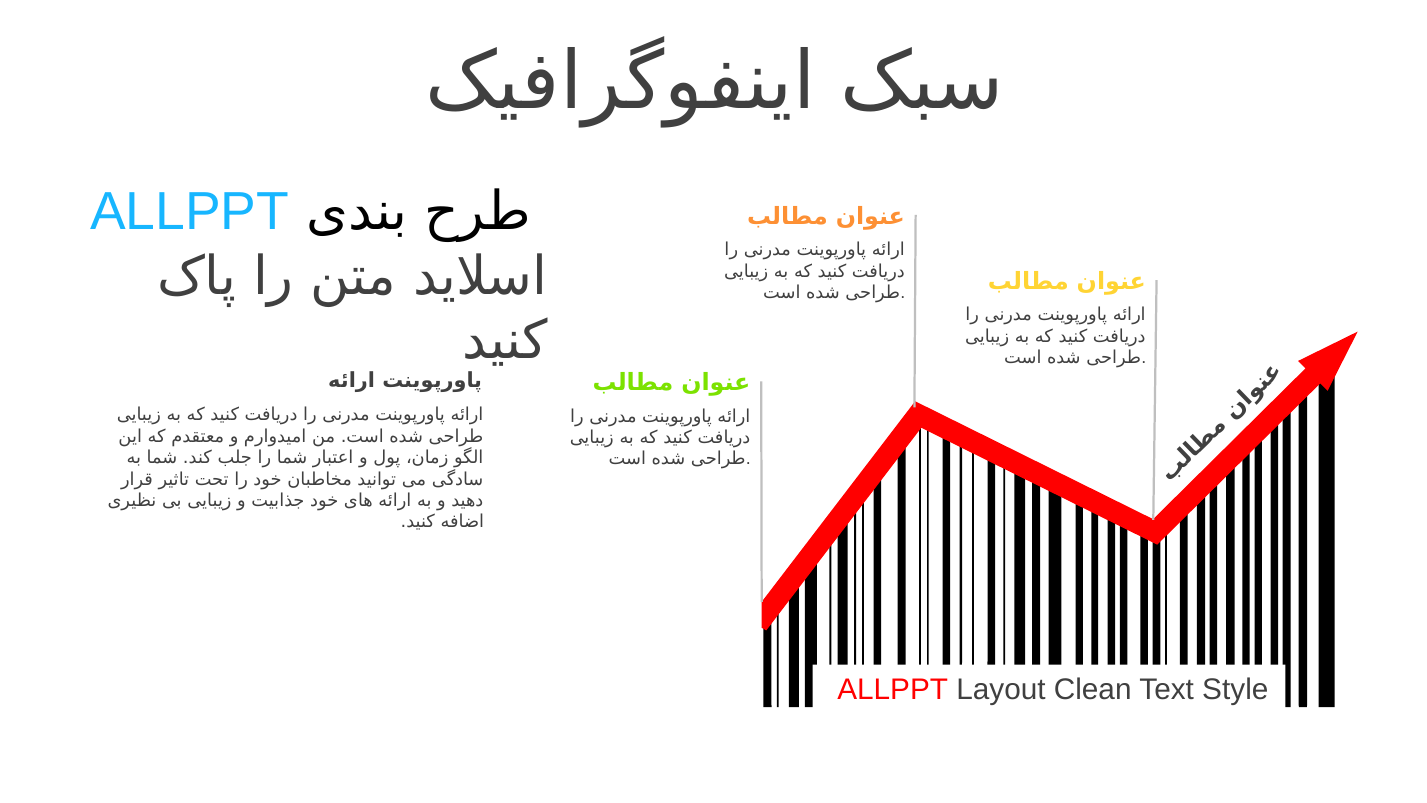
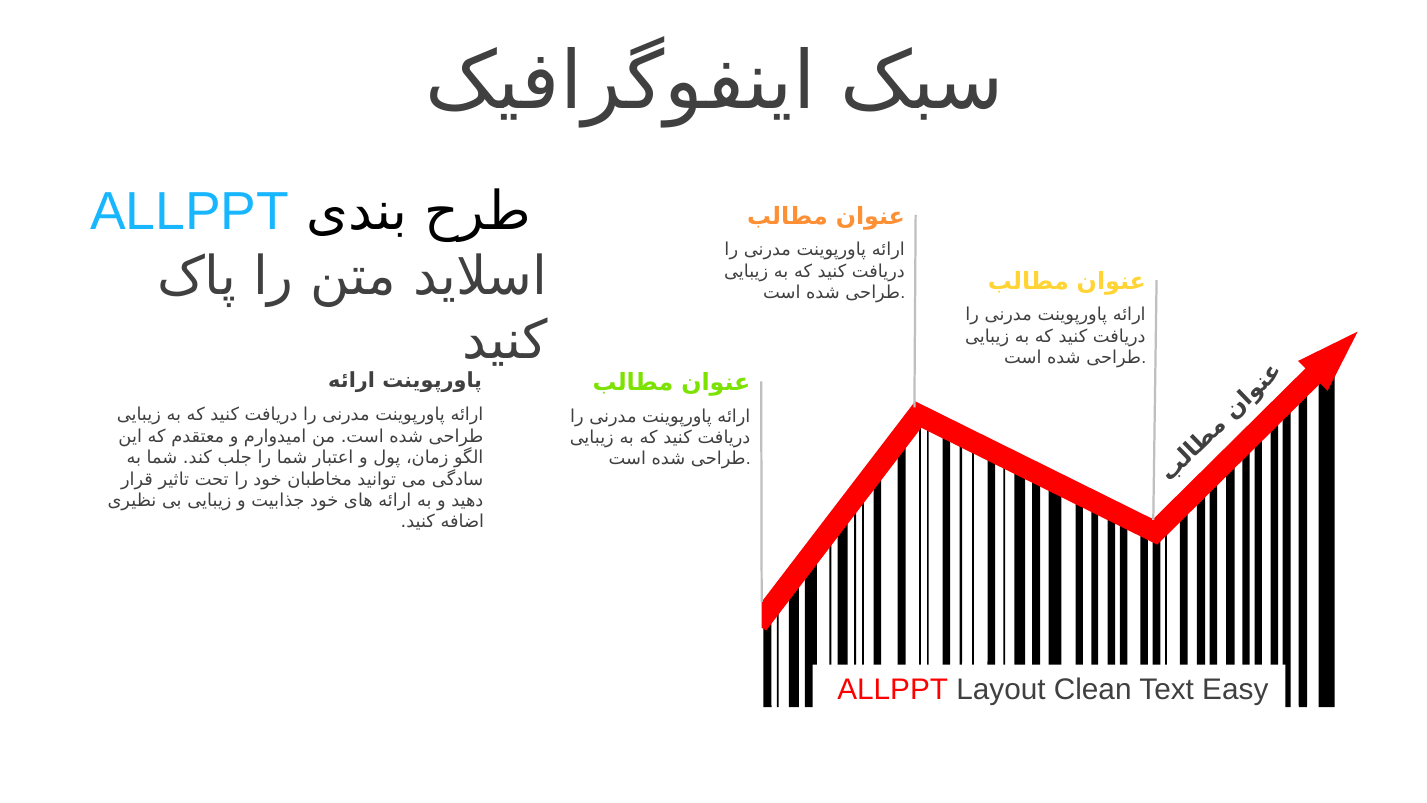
Style: Style -> Easy (1235, 690)
